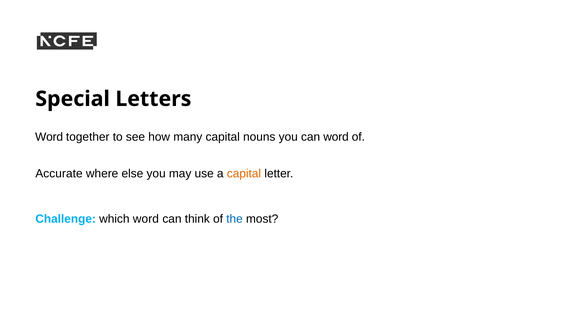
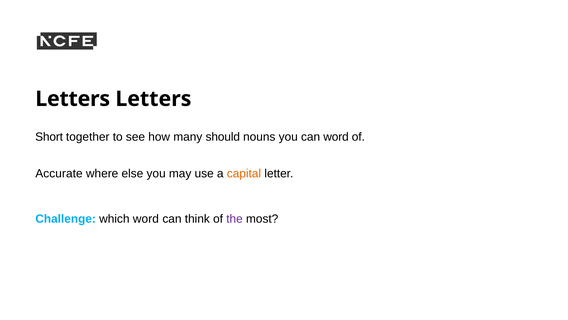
Special: Special -> Letters (73, 99)
Word: Word -> Short (49, 137)
many capital: capital -> should (223, 137)
the colour: blue -> purple (234, 218)
